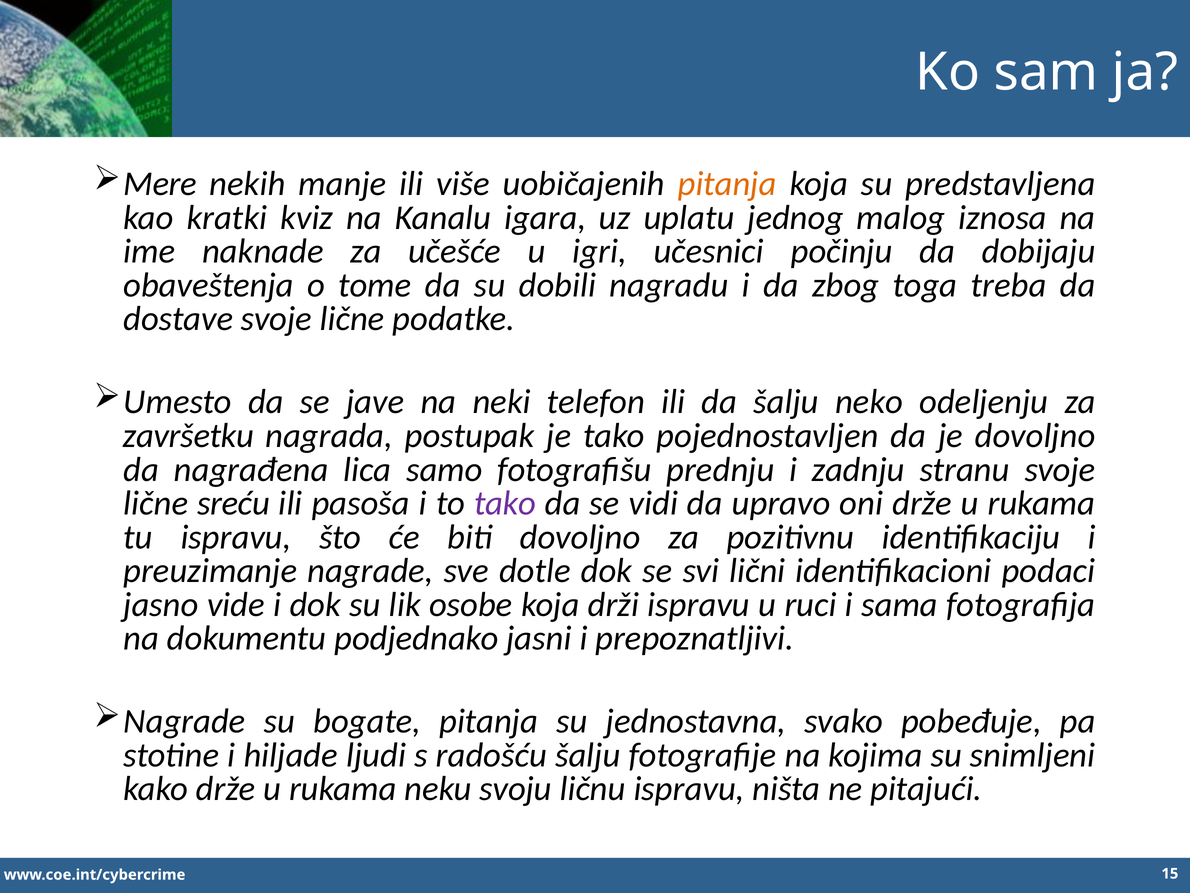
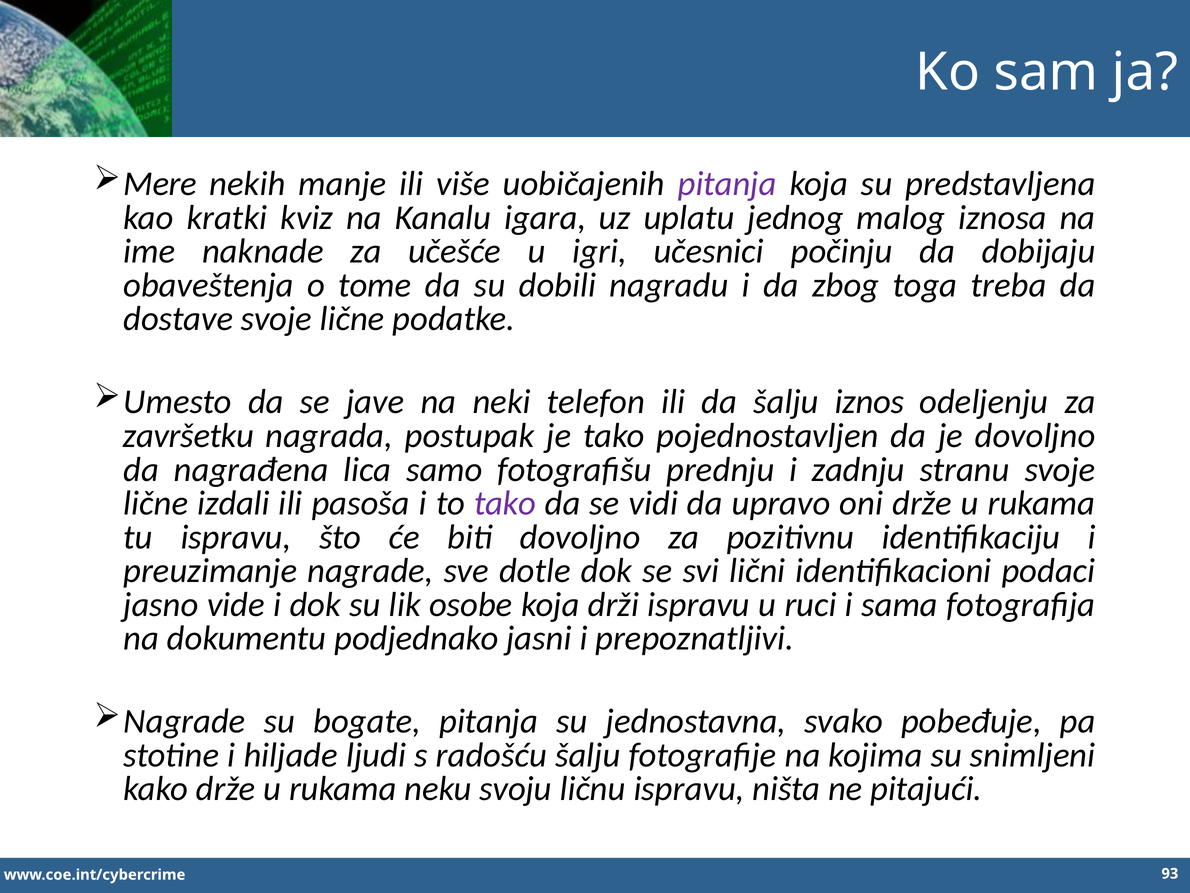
pitanja colour: orange -> purple (727, 184)
neko: neko -> iznos (869, 402)
sreću: sreću -> izdali (233, 503)
15: 15 -> 93 (1170, 873)
